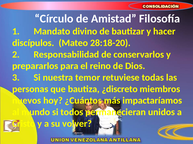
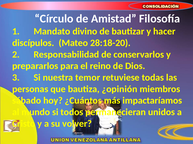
¿discreto: ¿discreto -> ¿opinión (120, 89)
nuevos: nuevos -> sábado (27, 101)
